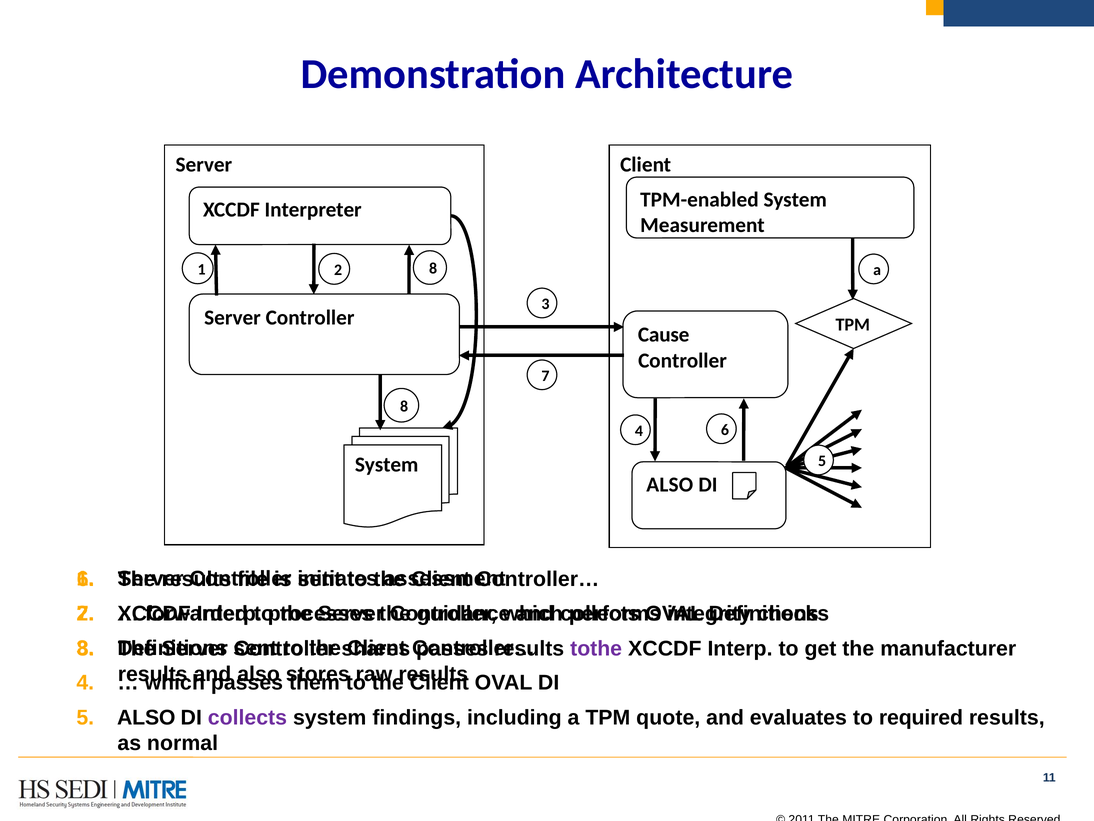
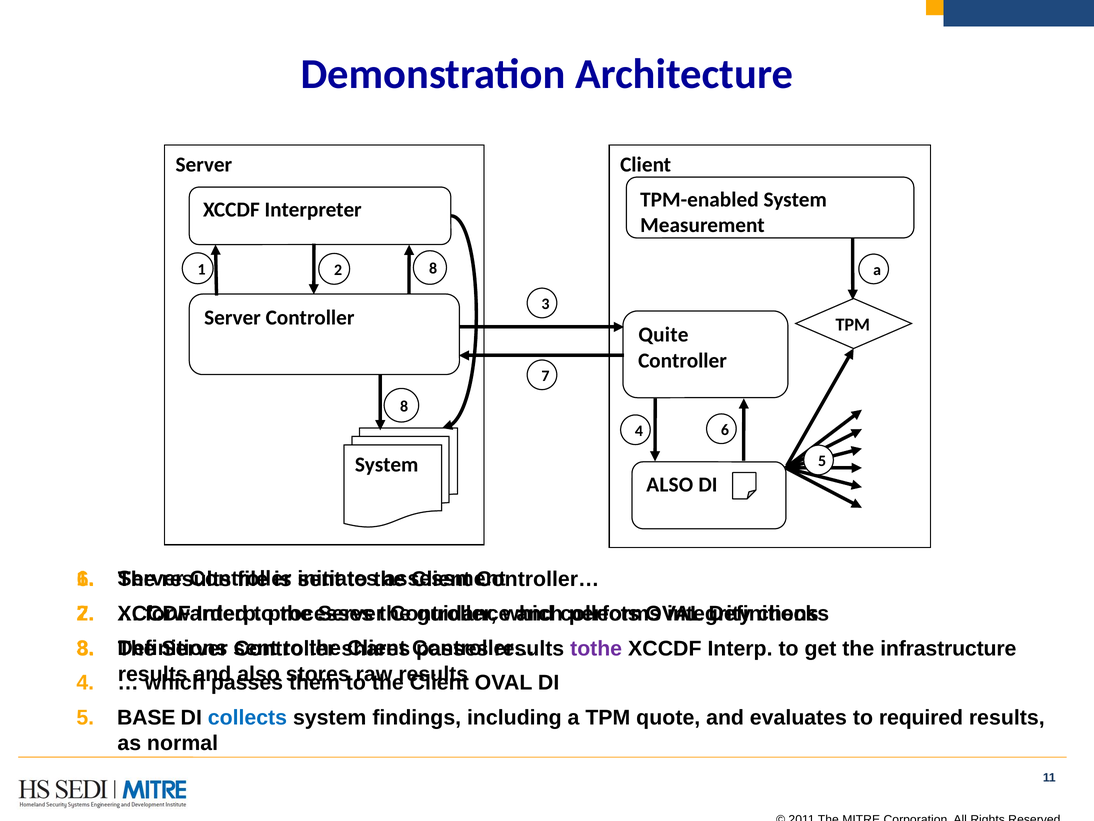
Cause: Cause -> Quite (663, 335)
manufacturer: manufacturer -> infrastructure (948, 648)
5 ALSO: ALSO -> BASE (146, 717)
collects colour: purple -> blue (247, 717)
